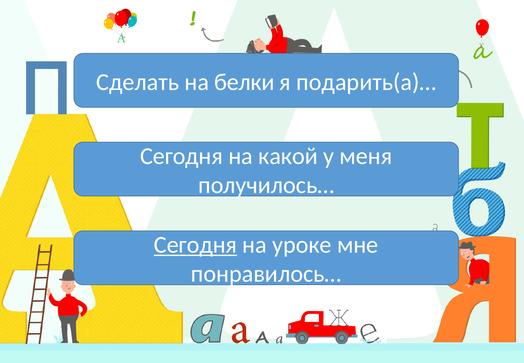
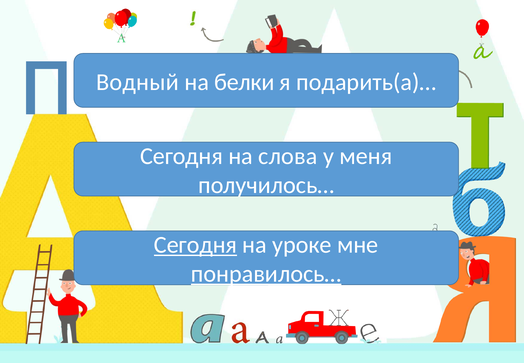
Сделать: Сделать -> Водный (138, 82)
какой: какой -> слова (288, 156)
понравилось… underline: none -> present (266, 274)
